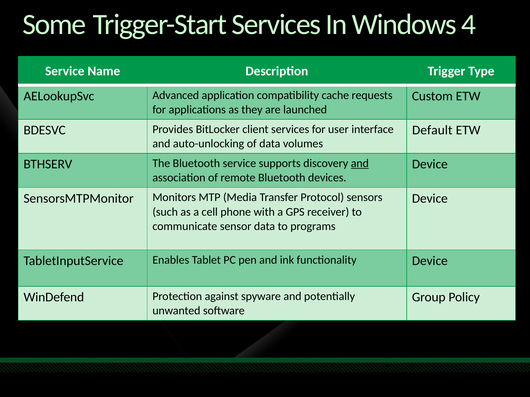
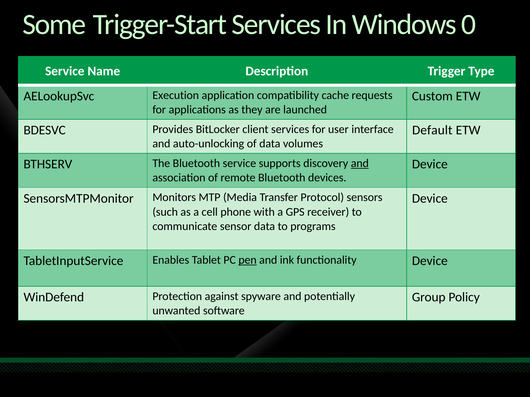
4: 4 -> 0 (468, 25)
Advanced: Advanced -> Execution (176, 95)
pen underline: none -> present (248, 260)
